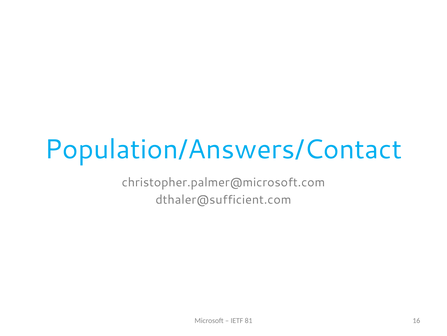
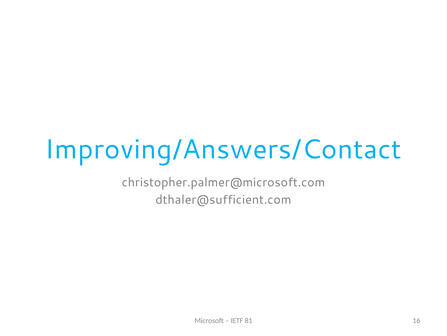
Population/Answers/Contact: Population/Answers/Contact -> Improving/Answers/Contact (223, 149)
